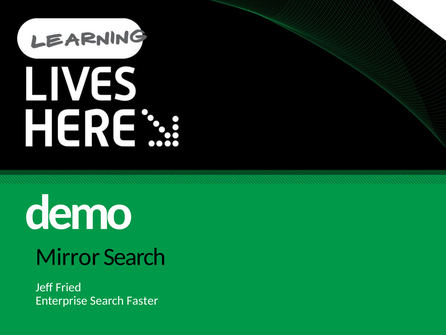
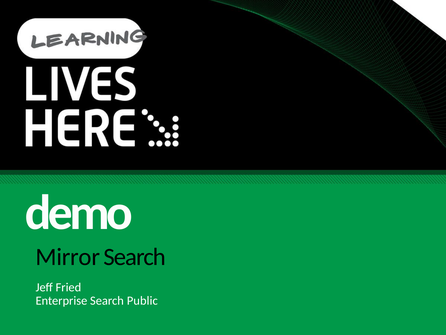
Faster: Faster -> Public (142, 300)
